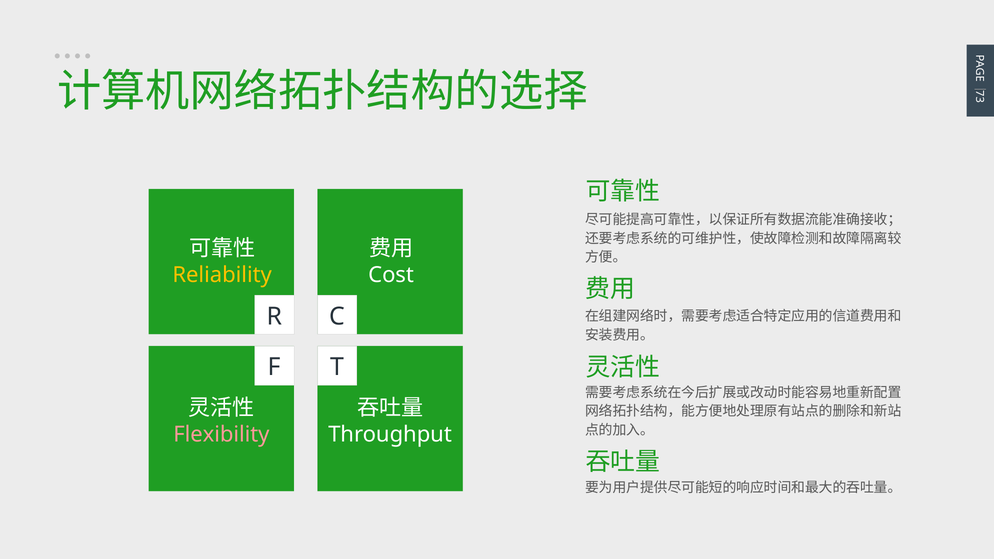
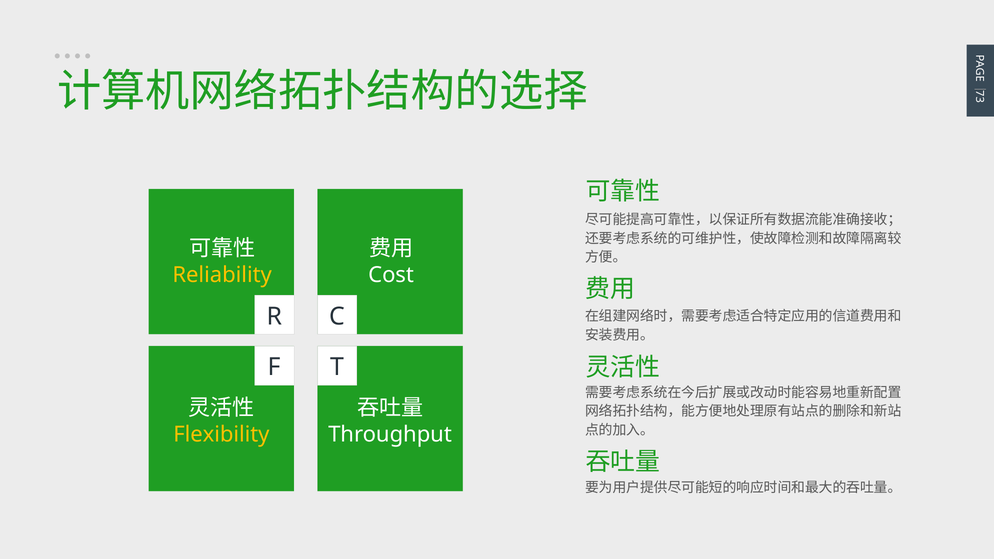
Flexibility colour: pink -> yellow (221, 434)
